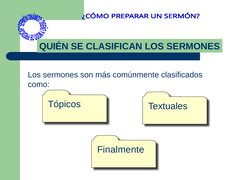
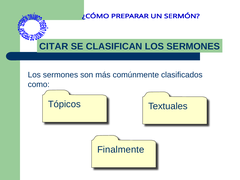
QUIÉN: QUIÉN -> CITAR (54, 46)
